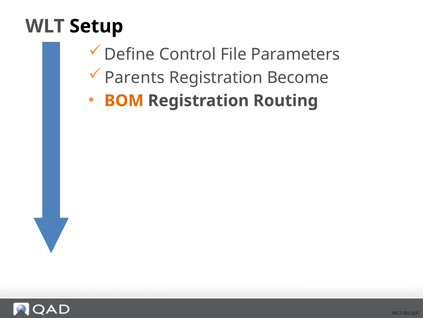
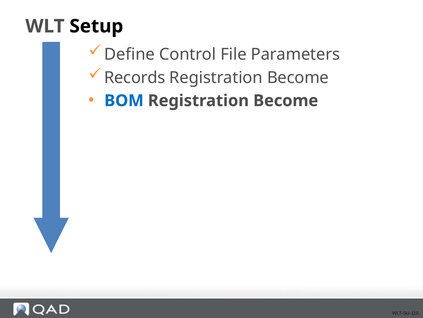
Parents: Parents -> Records (135, 77)
BOM colour: orange -> blue (124, 100)
Routing: Routing -> Become (286, 100)
